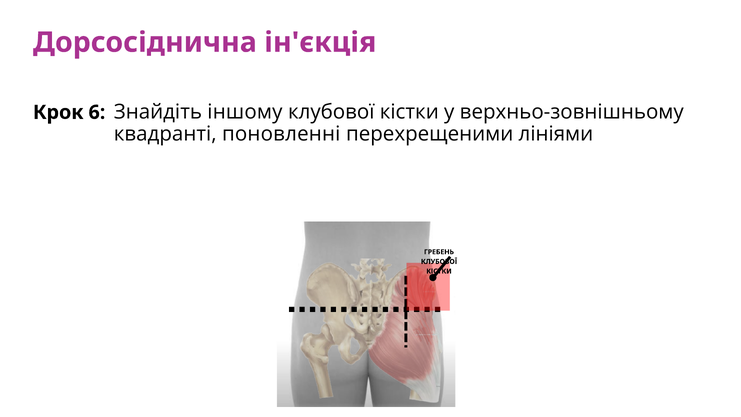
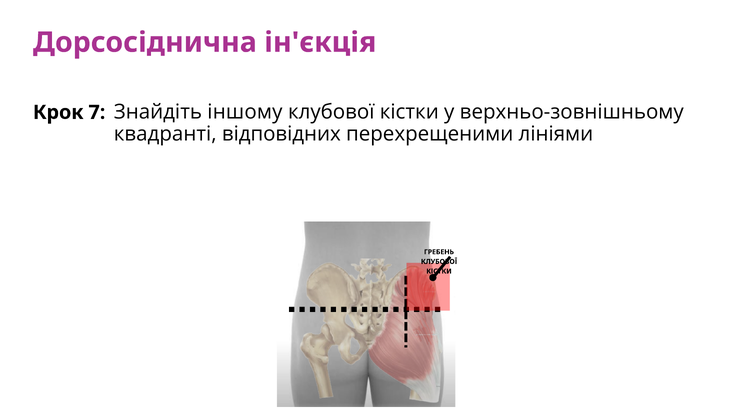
6: 6 -> 7 (97, 112)
поновленні: поновленні -> відповідних (281, 134)
